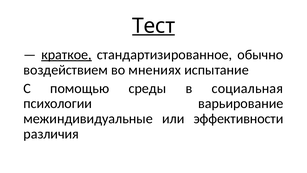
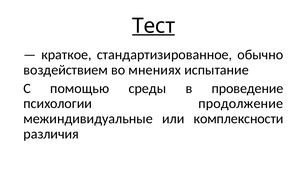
краткое underline: present -> none (66, 55)
социальная: социальная -> проведение (248, 88)
варьирование: варьирование -> продолжение (241, 103)
эффективности: эффективности -> комплексности (239, 119)
